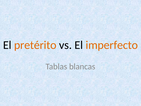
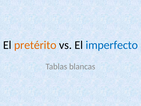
imperfecto colour: orange -> blue (112, 45)
